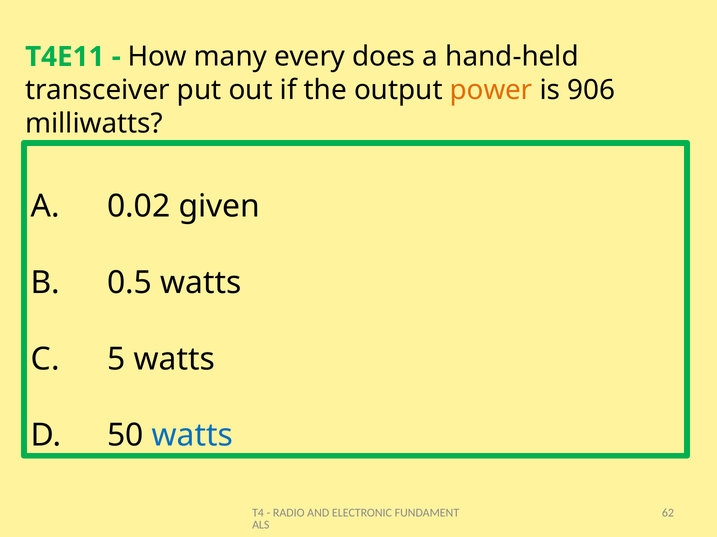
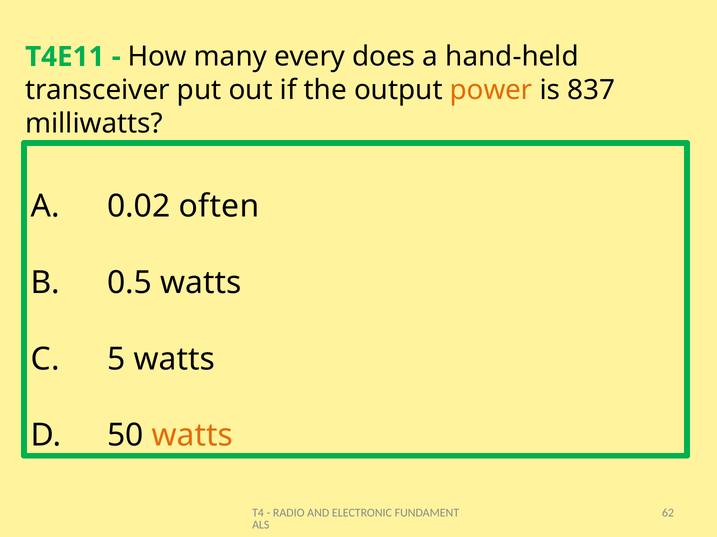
906: 906 -> 837 (591, 90)
given: given -> often (219, 207)
watts colour: blue -> orange (192, 436)
